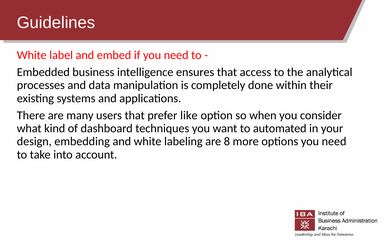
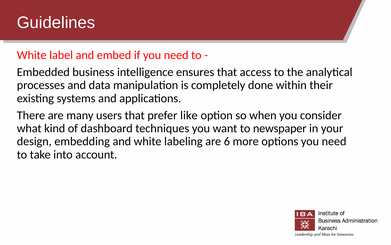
automated: automated -> newspaper (280, 128)
8: 8 -> 6 (227, 141)
